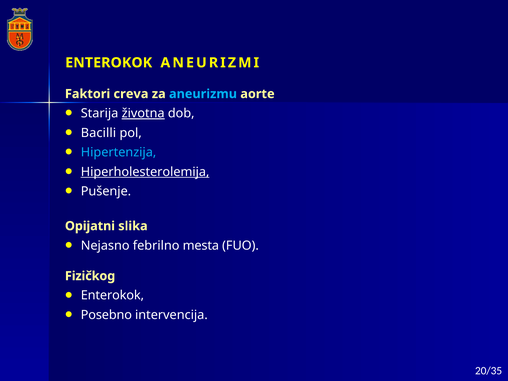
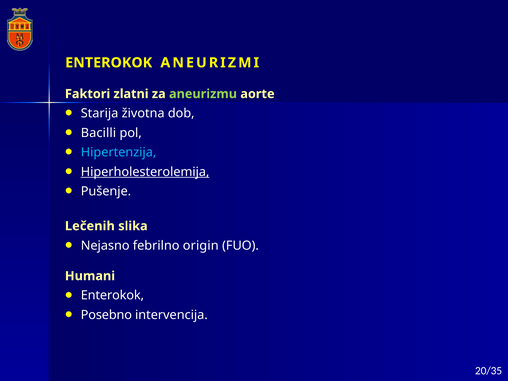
creva: creva -> zlatni (131, 94)
aneurizmu colour: light blue -> light green (203, 94)
životna underline: present -> none (143, 113)
Opijatni: Opijatni -> Lečenih (90, 226)
mesta: mesta -> origin (201, 246)
Fizičkog: Fizičkog -> Humani (90, 276)
